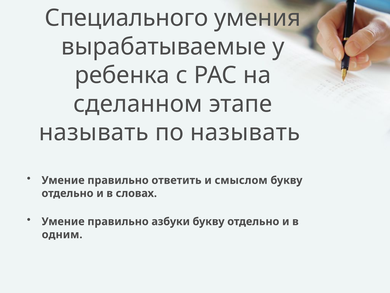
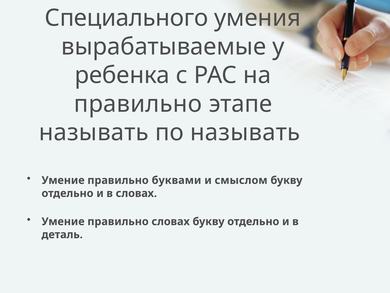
сделанном: сделанном -> правильно (138, 104)
ответить: ответить -> буквами (176, 180)
правильно азбуки: азбуки -> словах (171, 221)
одним: одним -> деталь (62, 234)
